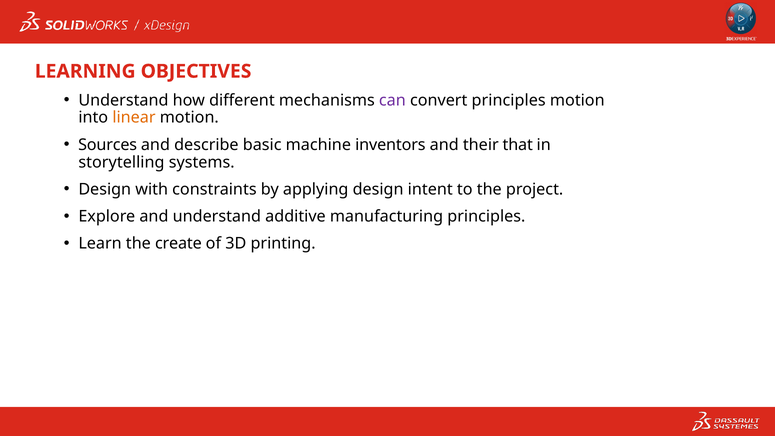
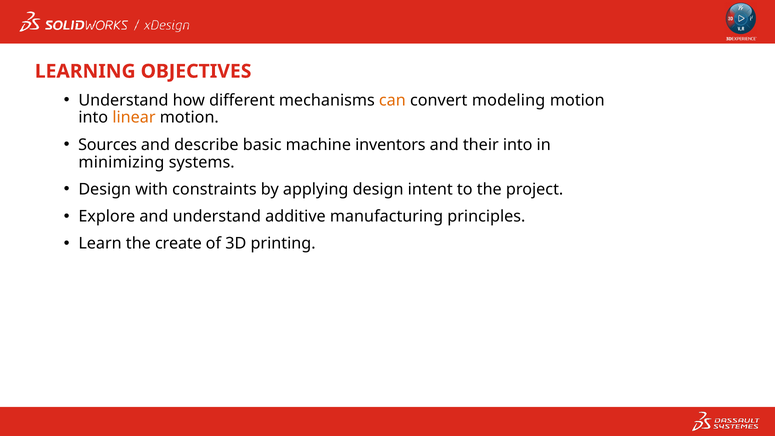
can colour: purple -> orange (392, 100)
convert principles: principles -> modeling (509, 100)
their that: that -> into (518, 145)
storytelling: storytelling -> minimizing (121, 162)
